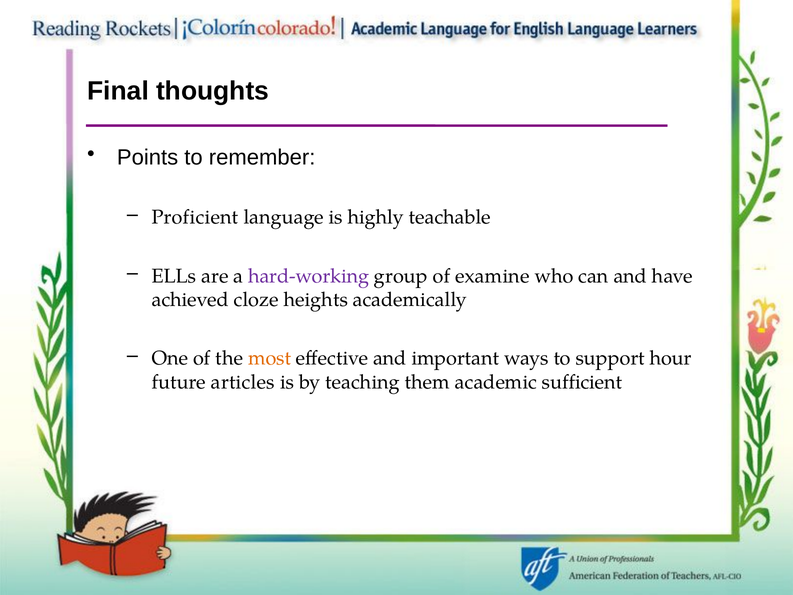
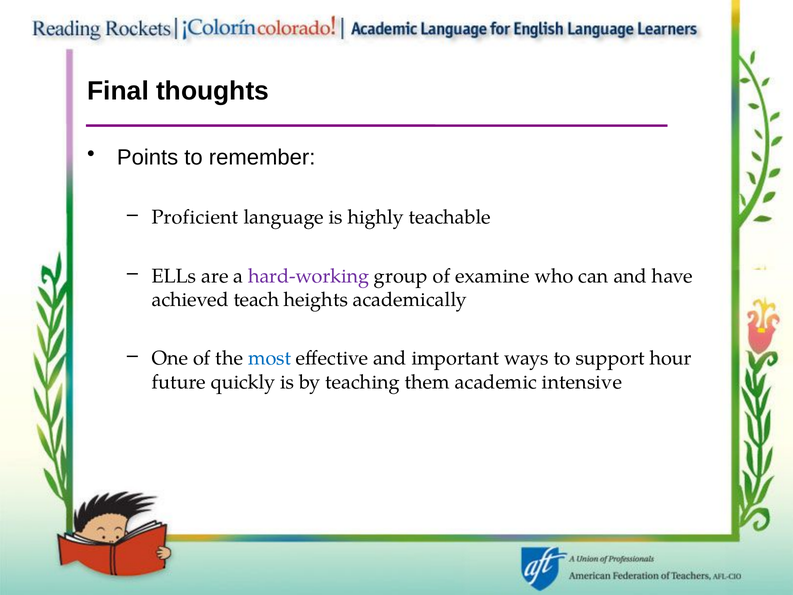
cloze: cloze -> teach (256, 300)
most colour: orange -> blue (270, 358)
articles: articles -> quickly (243, 382)
sufficient: sufficient -> intensive (582, 382)
